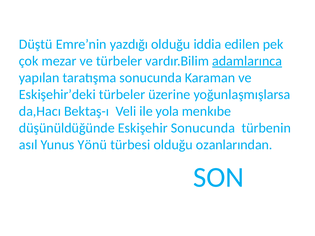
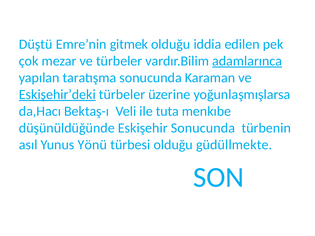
yazdığı: yazdığı -> gitmek (129, 44)
Eskişehir’deki underline: none -> present (57, 95)
yola: yola -> tuta (167, 111)
ozanlarından: ozanlarından -> güdüllmekte (234, 145)
